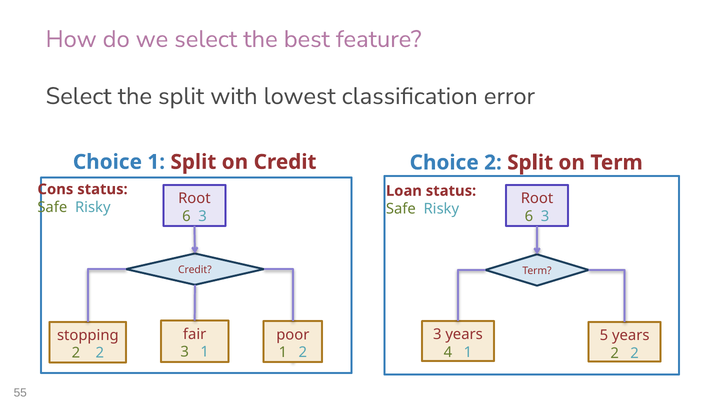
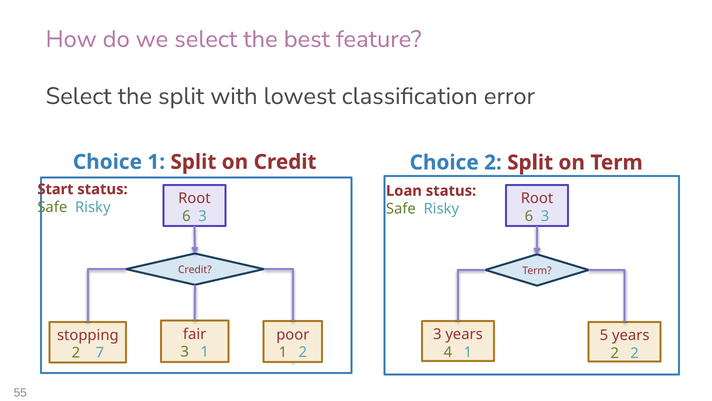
Cons: Cons -> Start (55, 189)
2: 2 -> 7 (100, 353)
